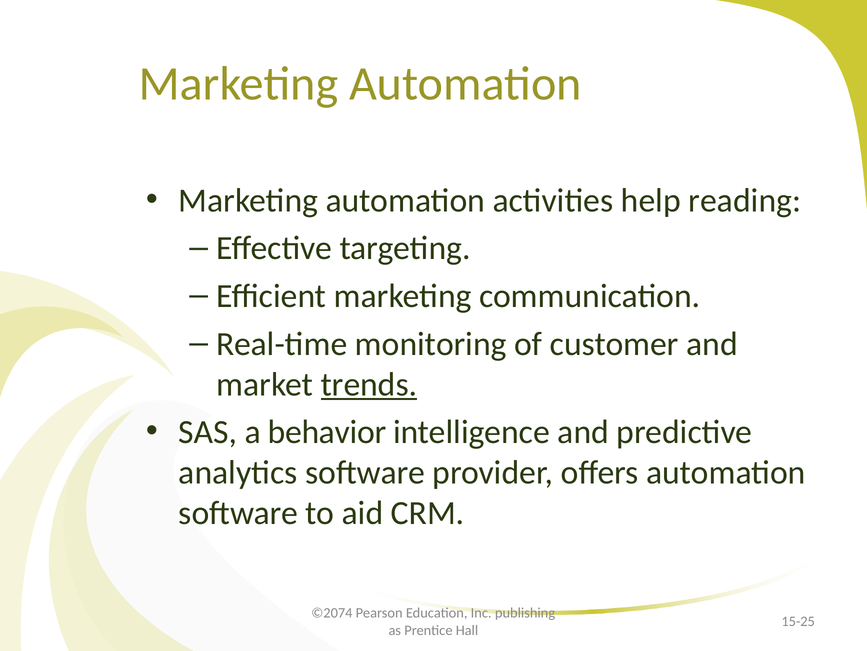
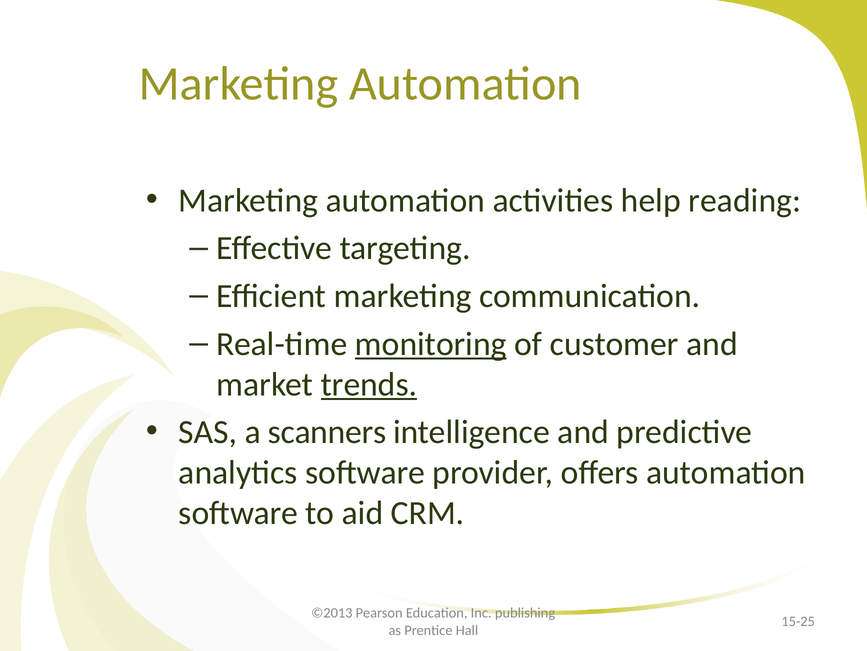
monitoring underline: none -> present (431, 343)
behavior: behavior -> scanners (327, 432)
©2074: ©2074 -> ©2013 (332, 612)
